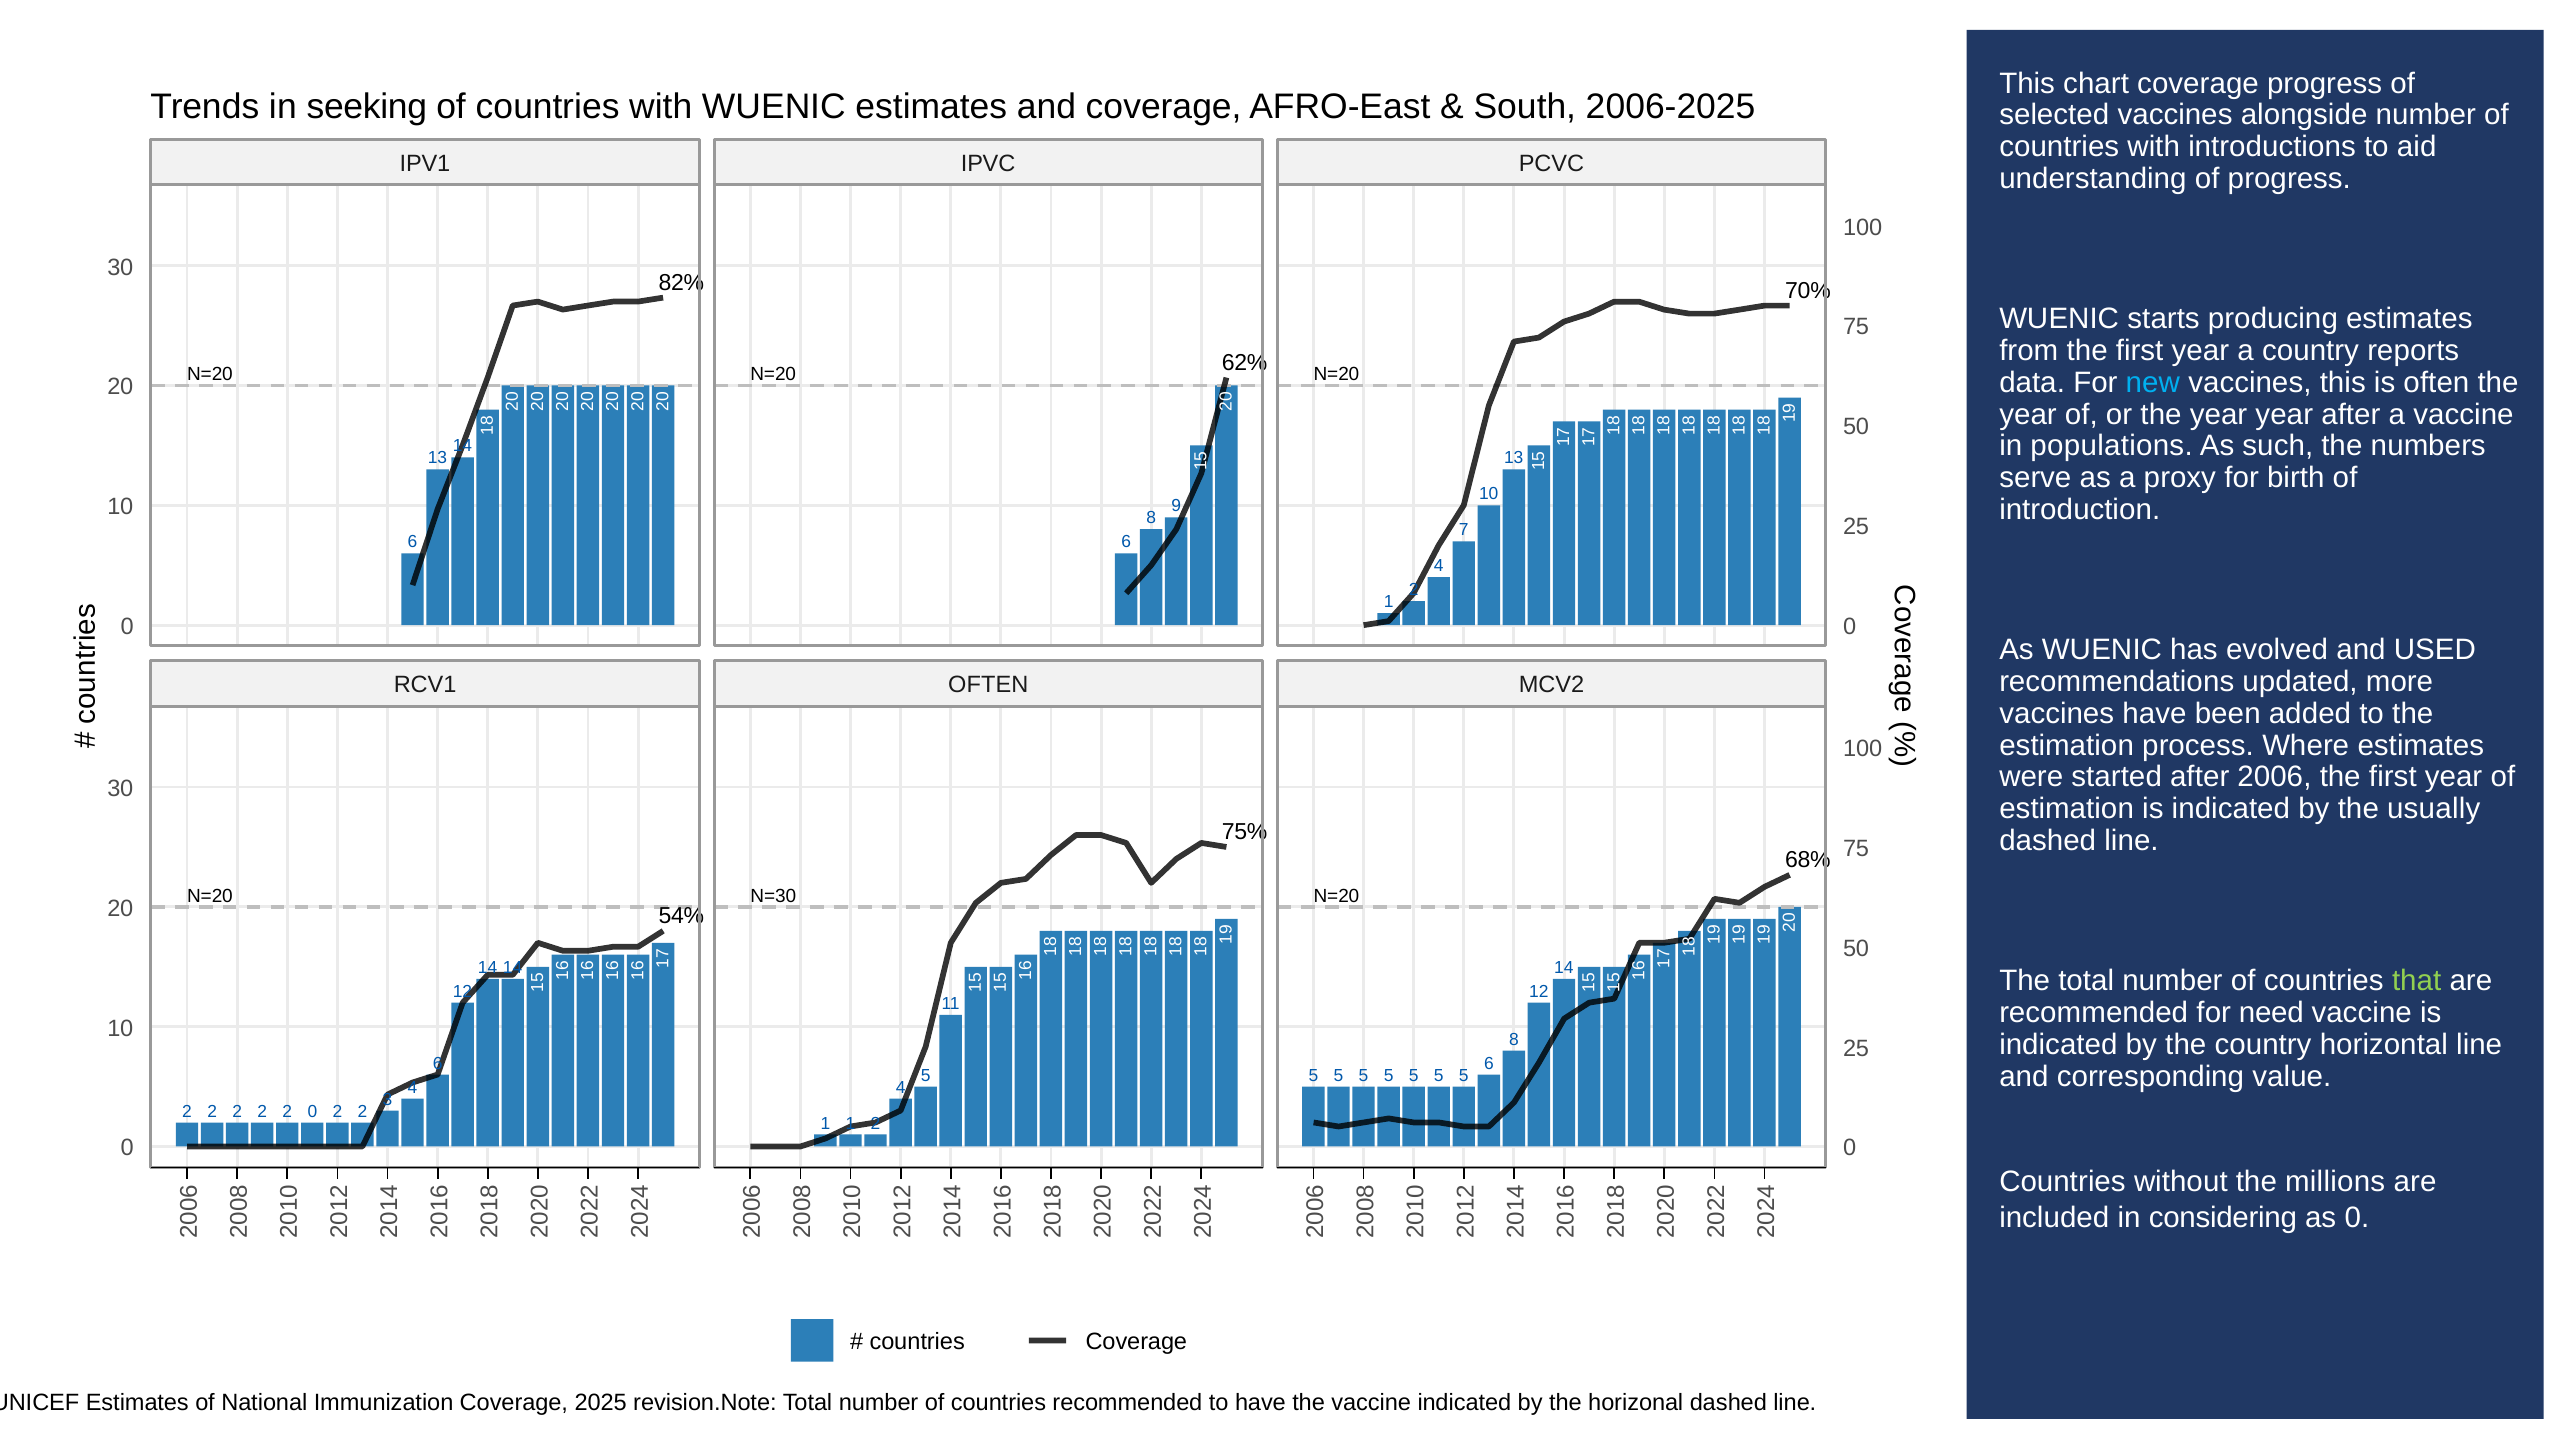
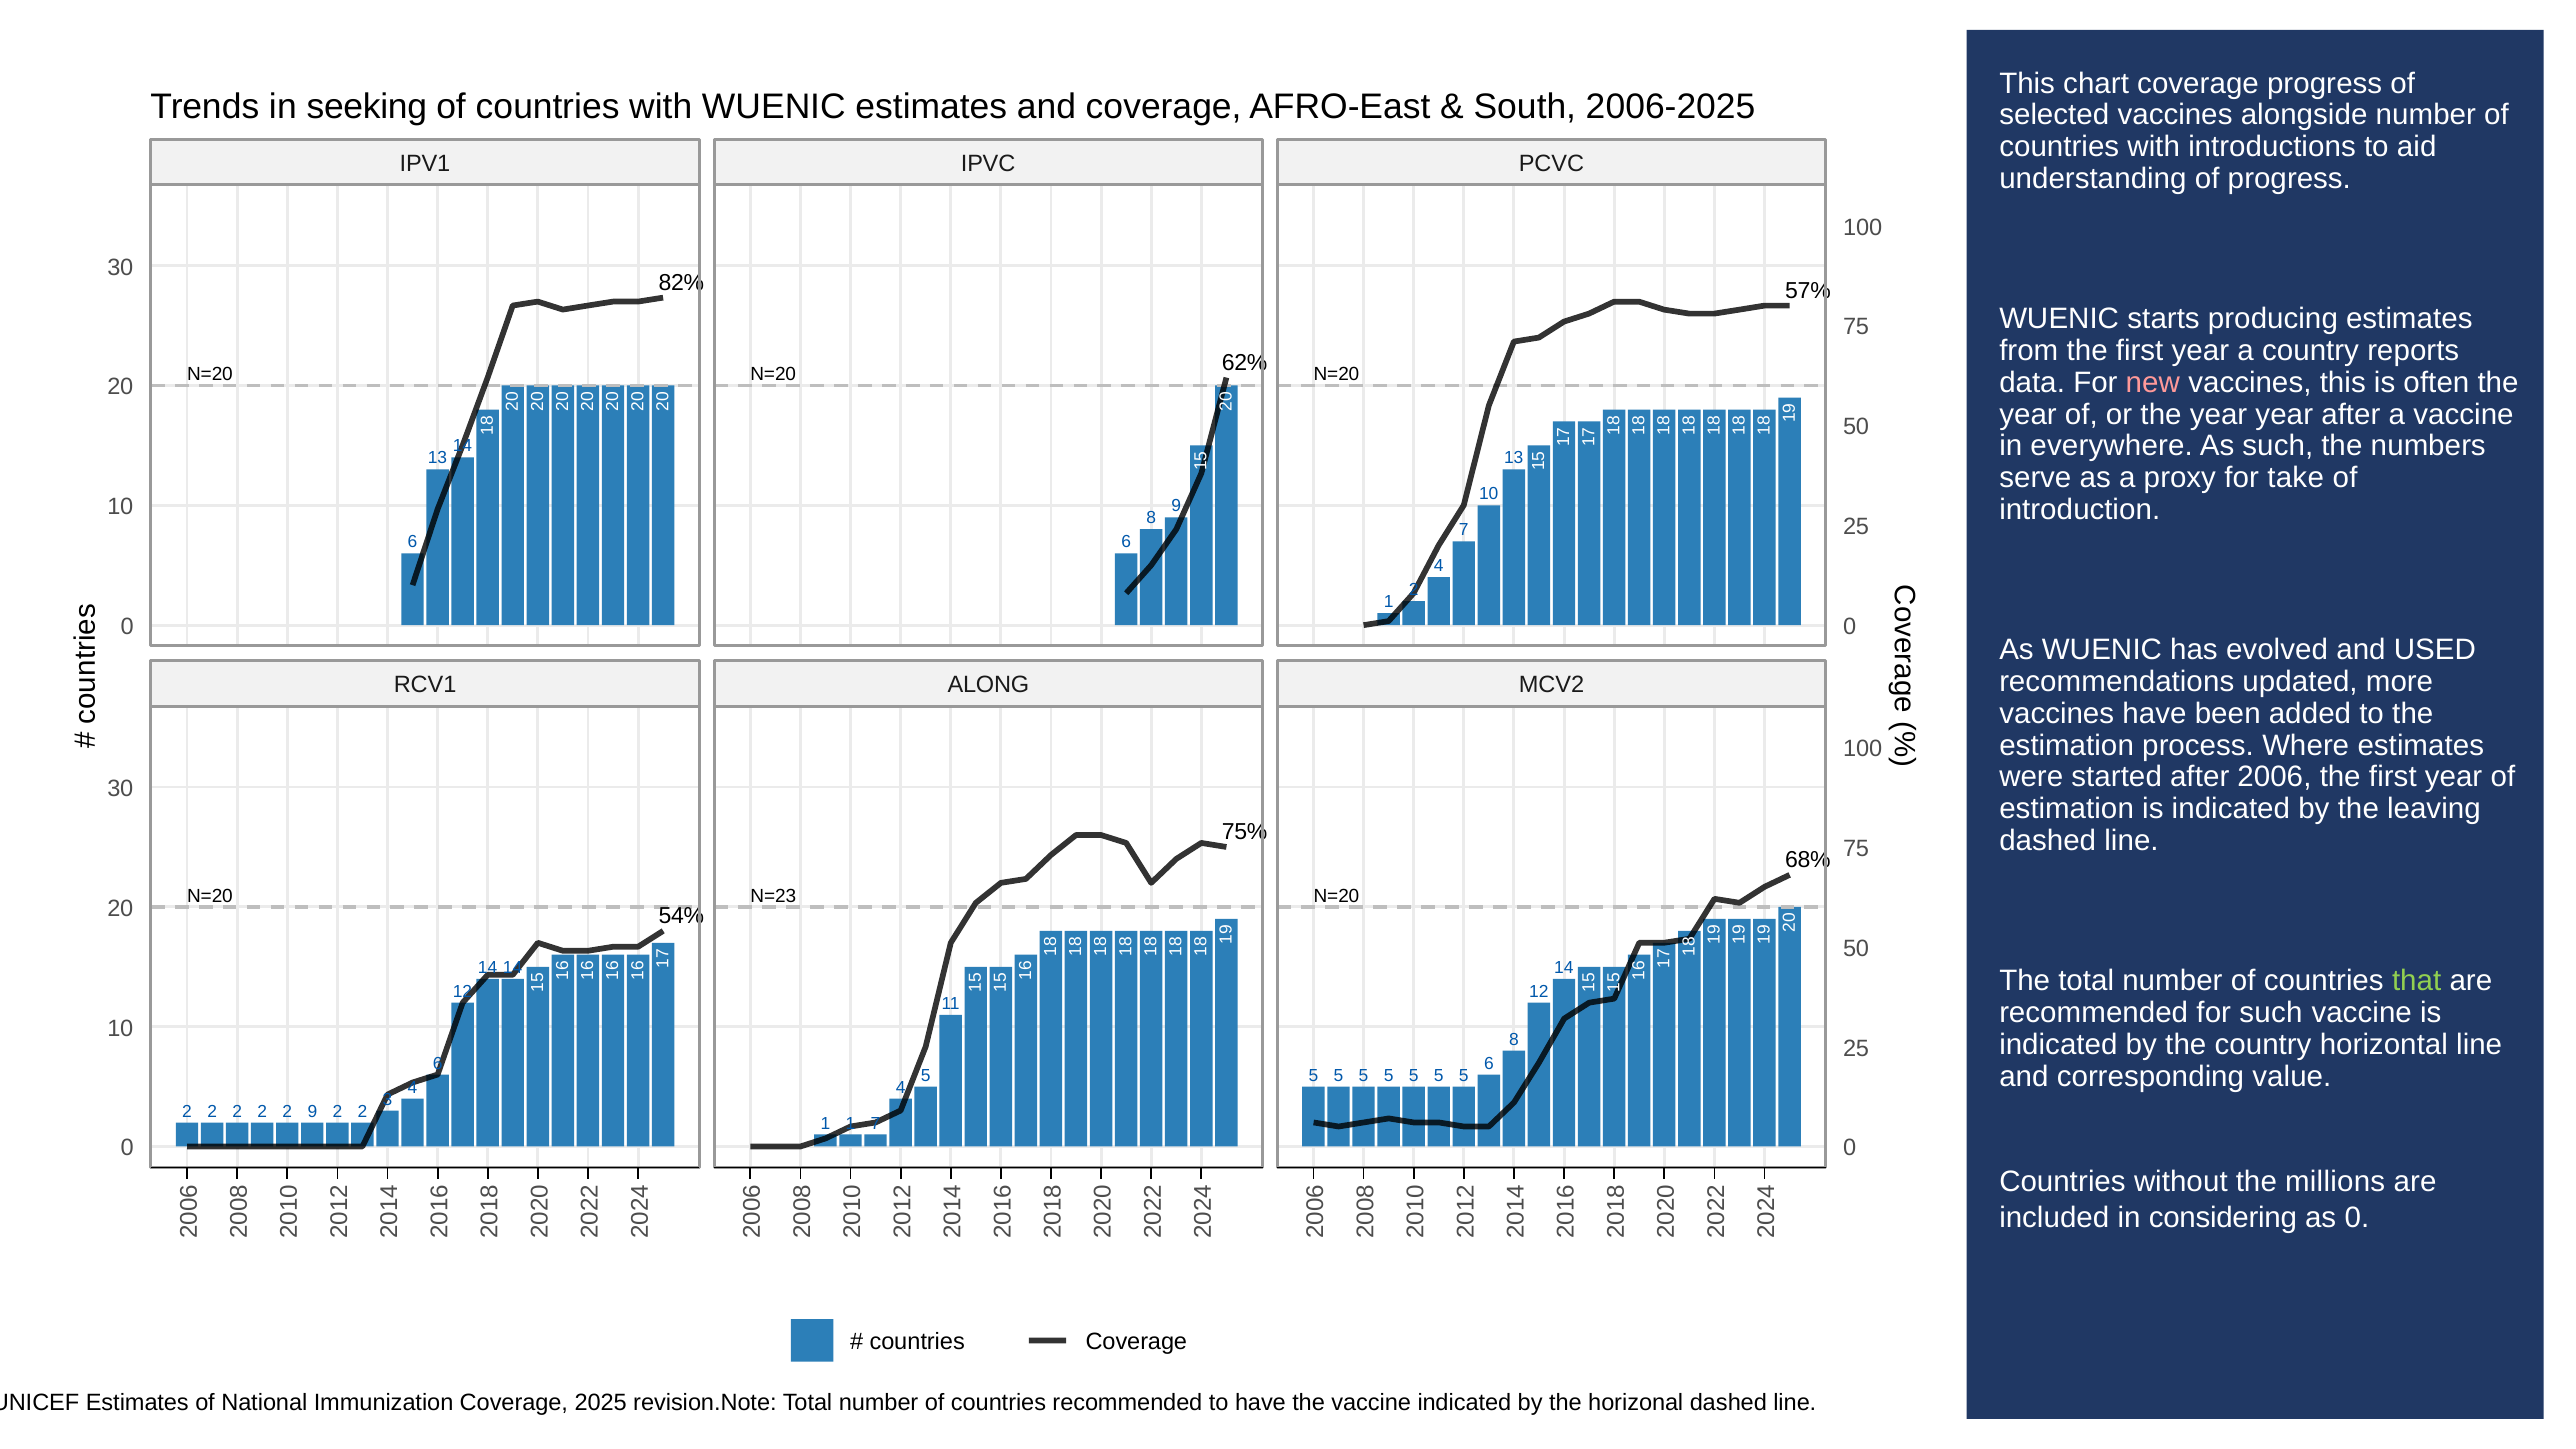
70%: 70% -> 57% (1808, 291)
new colour: light blue -> pink (2153, 382)
populations: populations -> everywhere (2112, 446)
birth: birth -> take (2296, 478)
RCV1 OFTEN: OFTEN -> ALONG (988, 685)
usually: usually -> leaving (2434, 809)
N=30: N=30 -> N=23 (773, 896)
for need: need -> such (2271, 1013)
0: 0 -> 9 (312, 1111)
1 1 2: 2 -> 7 (876, 1123)
